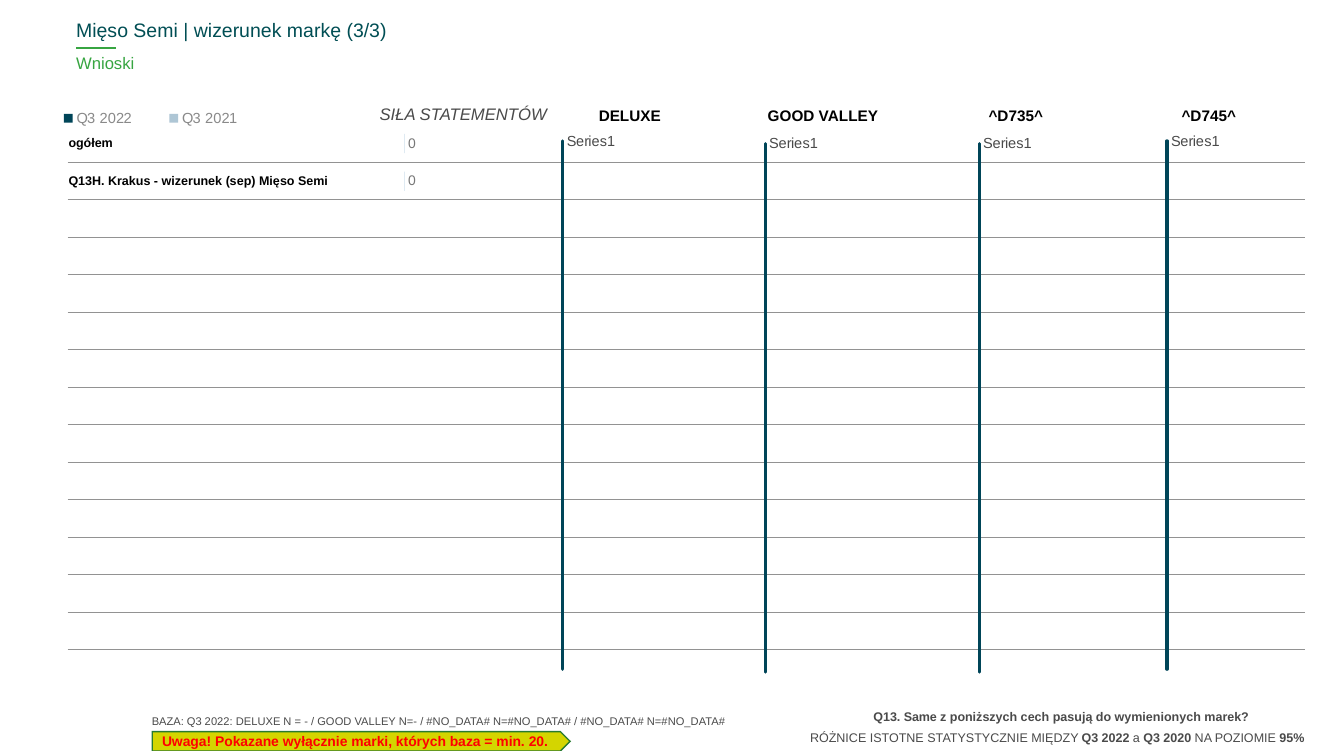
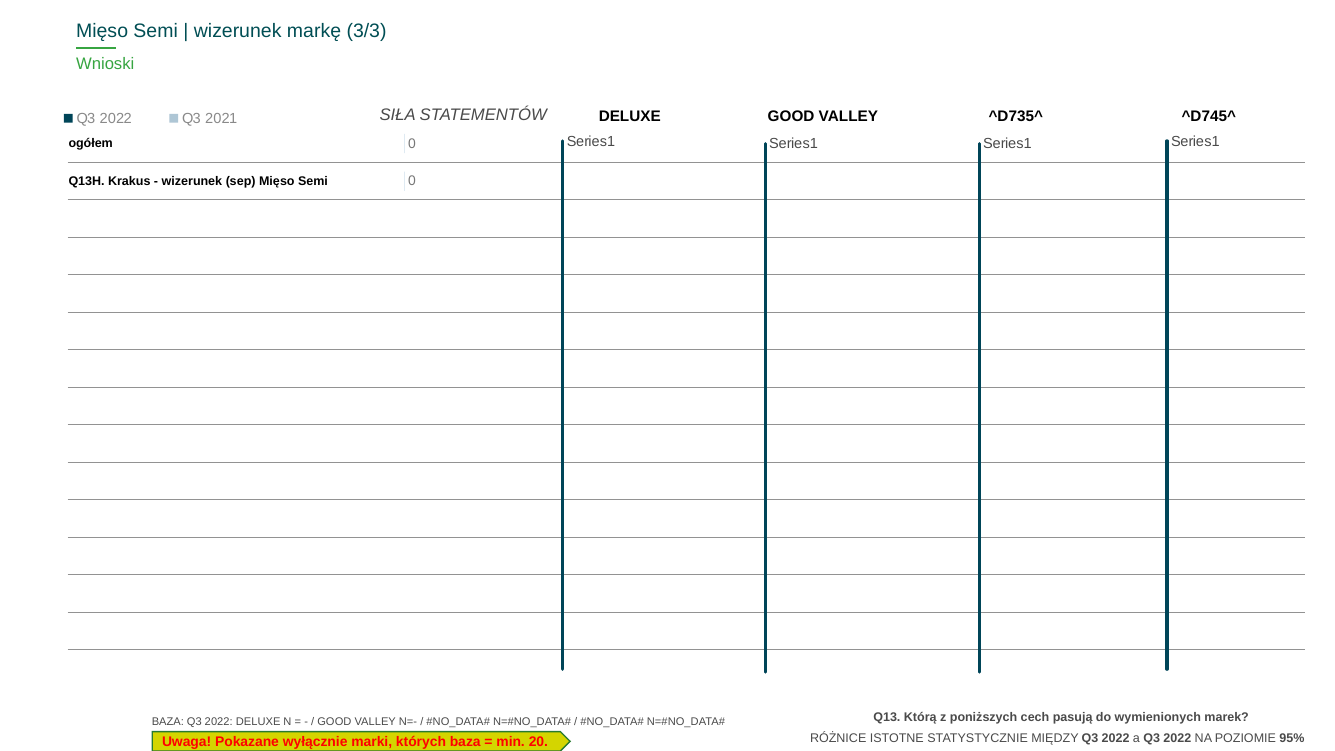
Same: Same -> Którą (920, 718)
a Q3 2020: 2020 -> 2022 (1177, 738)
